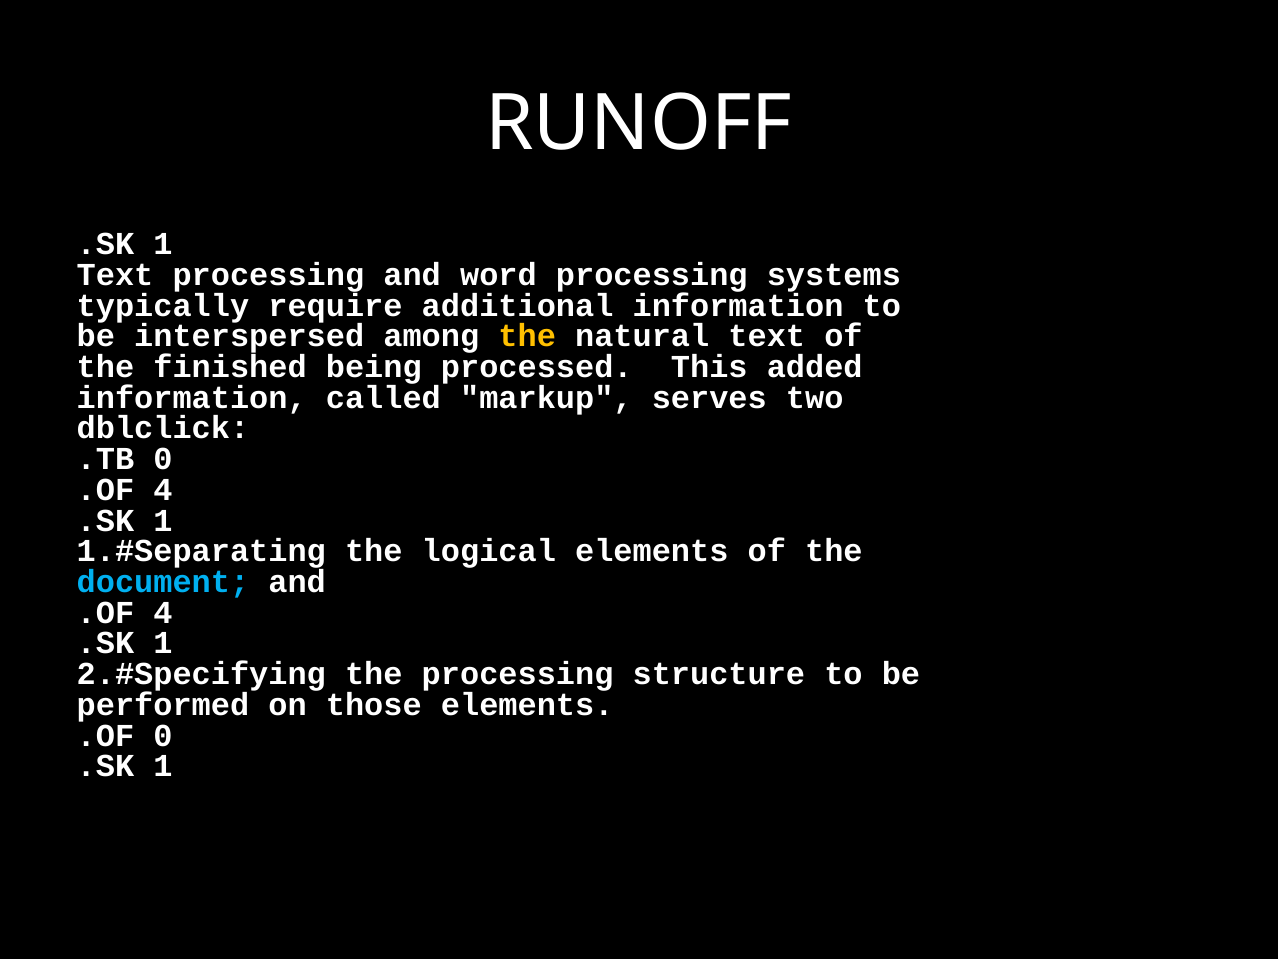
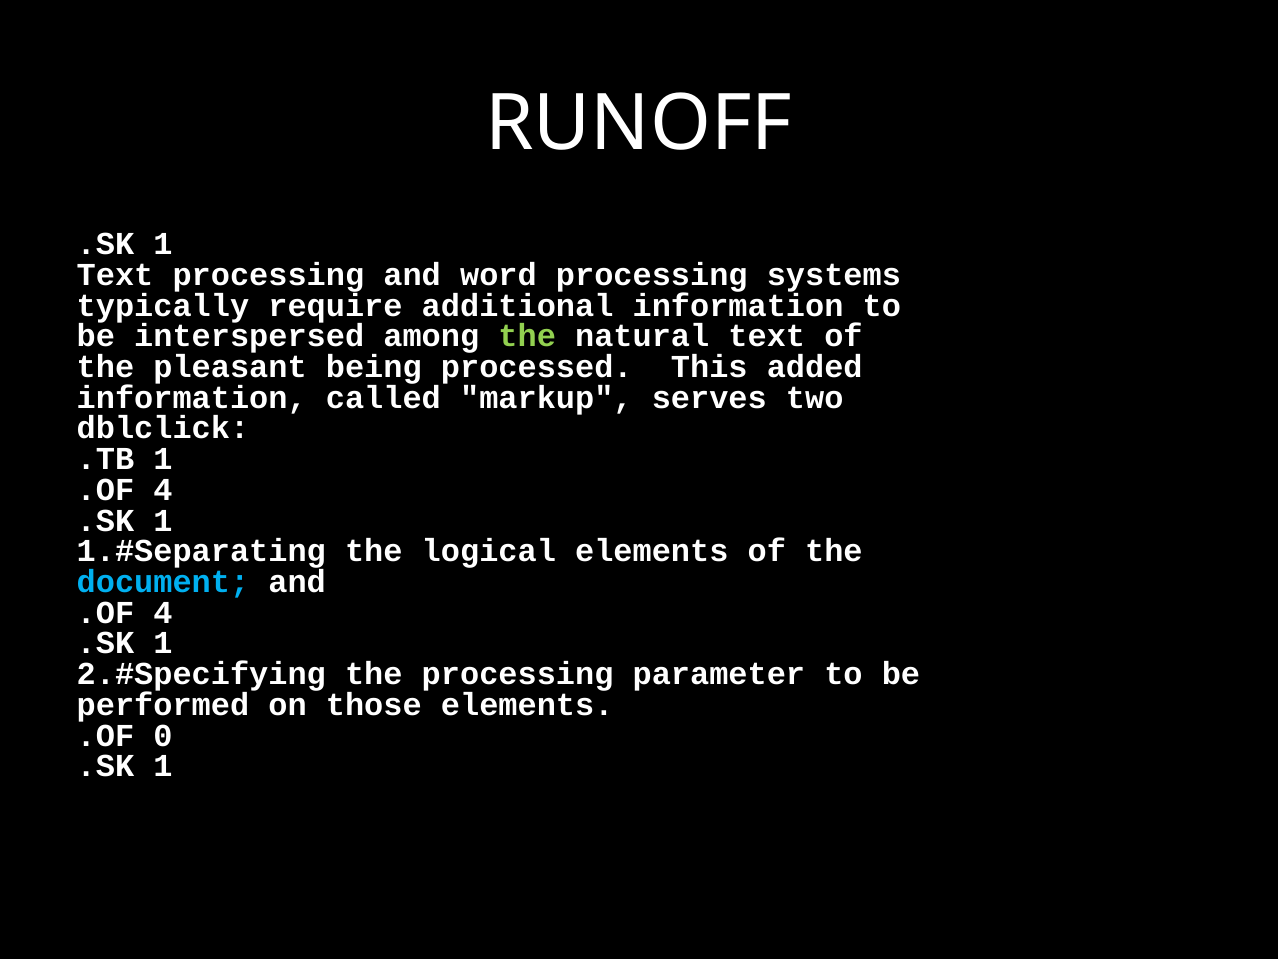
the colour: yellow -> light green (527, 336)
finished: finished -> pleasant (230, 367)
.TB 0: 0 -> 1 (163, 459)
structure: structure -> parameter (719, 674)
